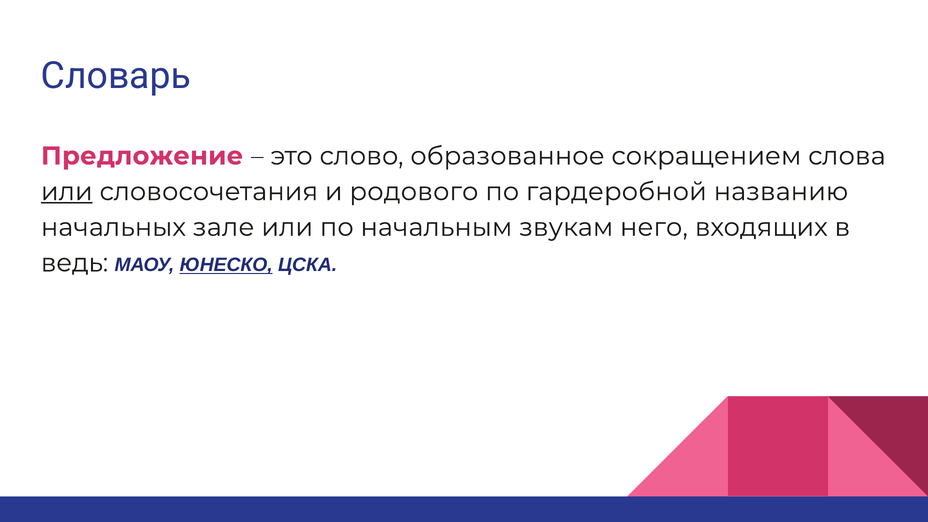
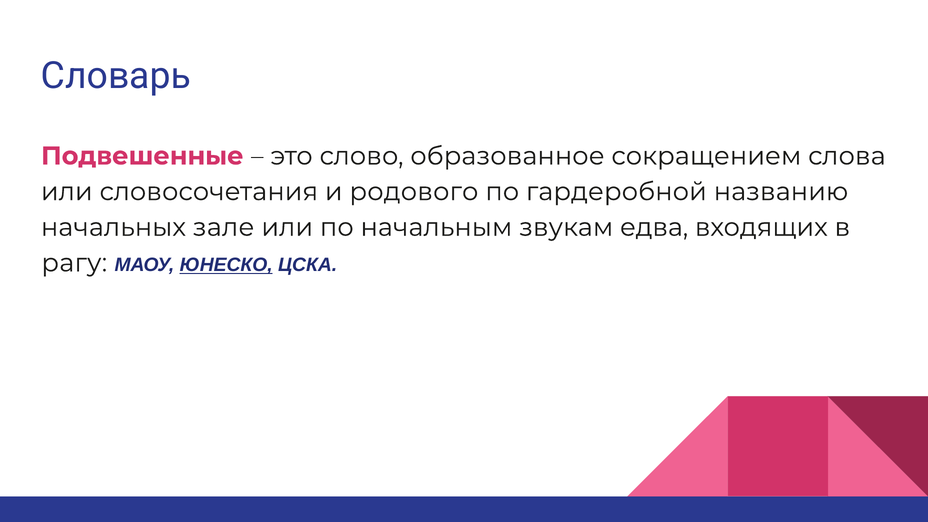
Предложение: Предложение -> Подвешенные (142, 156)
или underline: present -> none (67, 192)
него: него -> едва (654, 227)
ведь: ведь -> рагу (74, 263)
